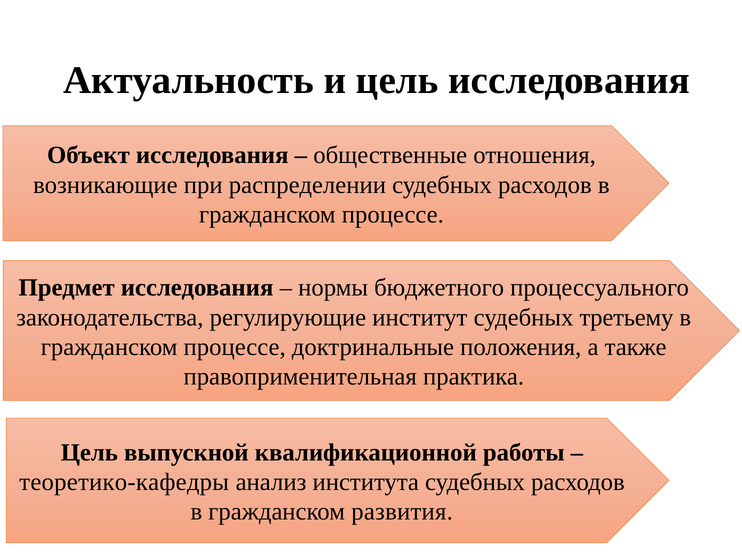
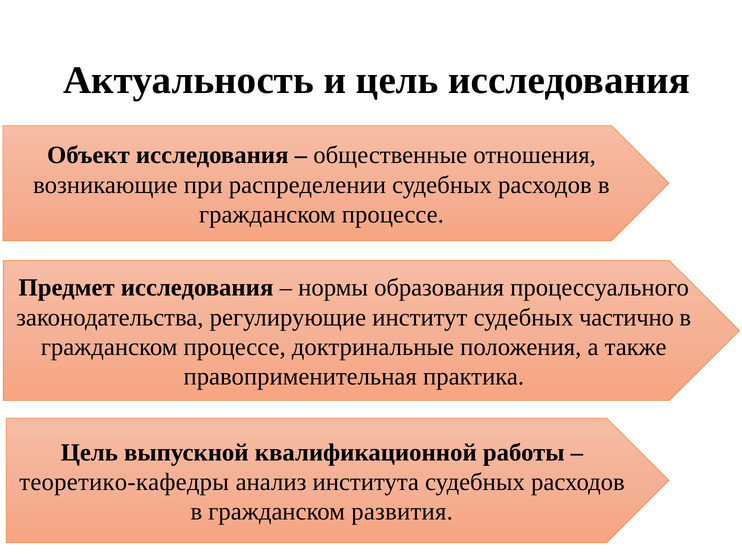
бюджетного: бюджетного -> образования (439, 288)
третьему: третьему -> частично (627, 318)
